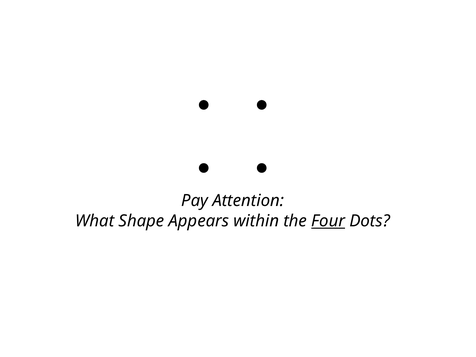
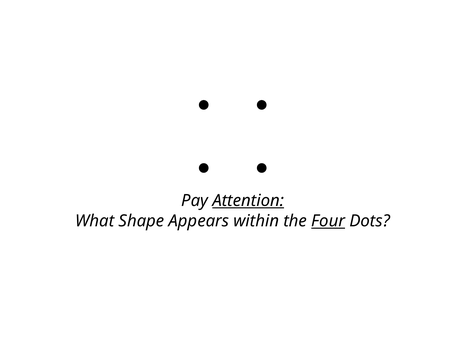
Attention underline: none -> present (248, 201)
